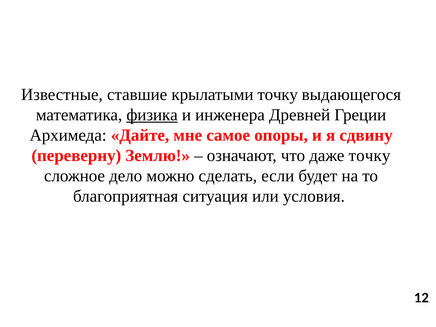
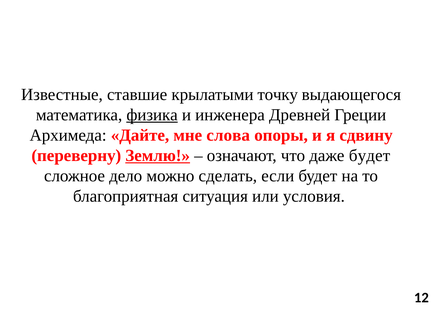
самое: самое -> слова (228, 135)
Землю underline: none -> present (158, 156)
даже точку: точку -> будет (370, 156)
